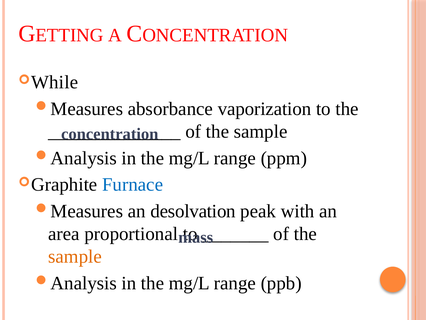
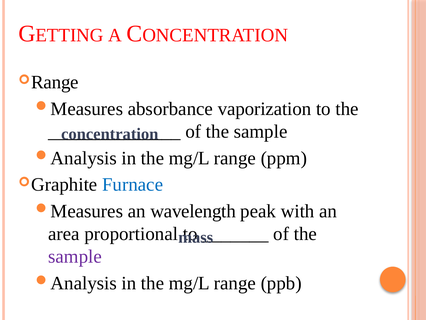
While: While -> Range (55, 82)
desolvation: desolvation -> wavelength (193, 211)
sample colour: orange -> purple (75, 256)
